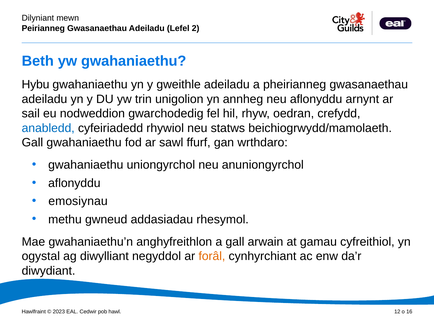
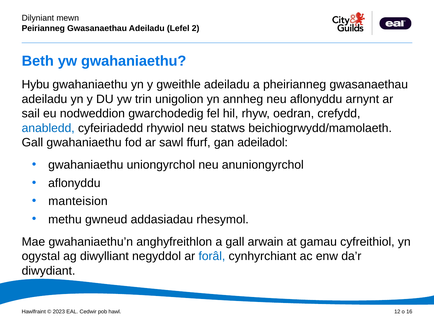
wrthdaro: wrthdaro -> adeiladol (263, 142)
emosiynau: emosiynau -> manteision (78, 201)
forâl colour: orange -> blue (212, 256)
